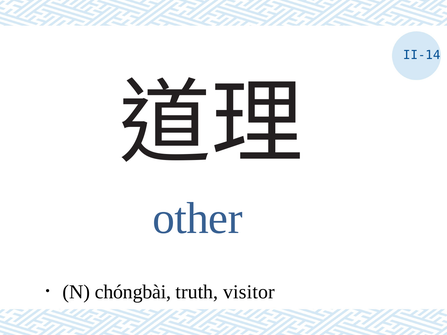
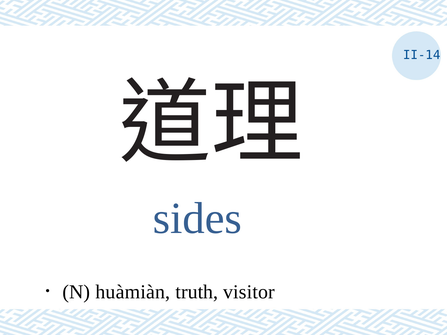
other: other -> sides (197, 218)
chóngbài: chóngbài -> huàmiàn (133, 292)
